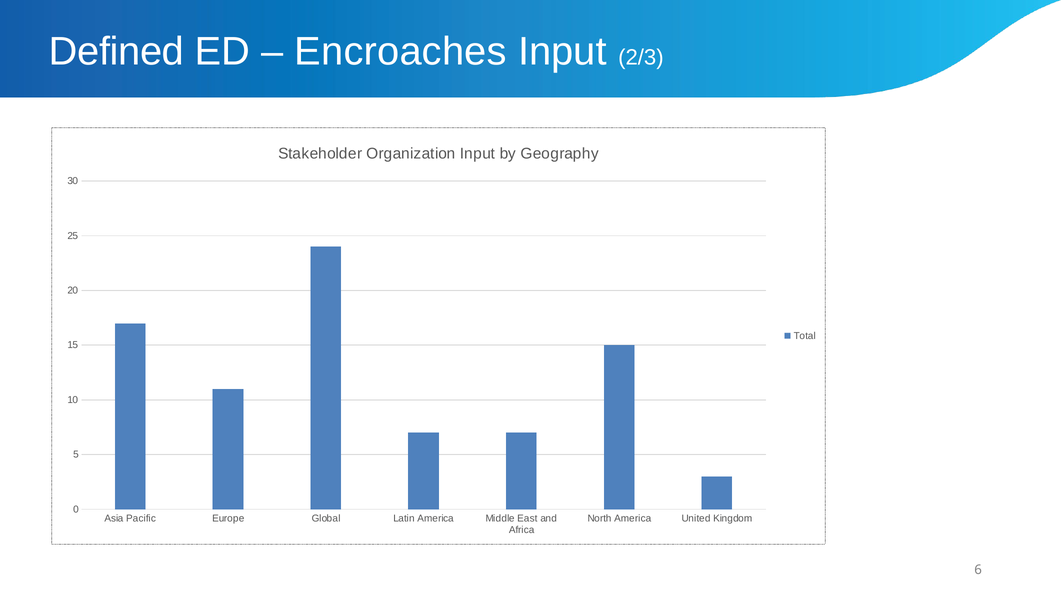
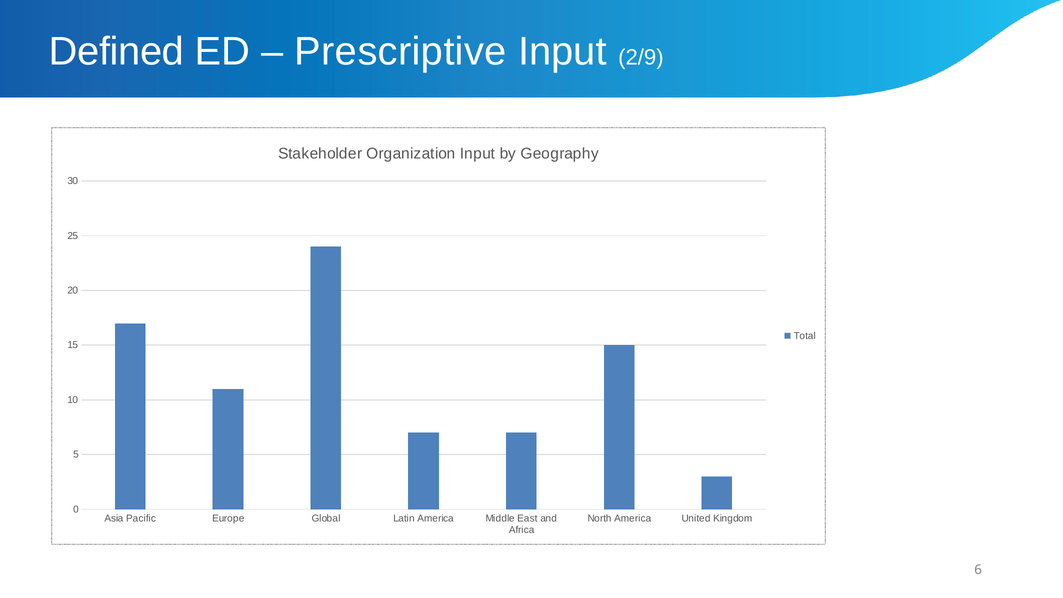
Encroaches: Encroaches -> Prescriptive (401, 52)
2/3: 2/3 -> 2/9 (641, 58)
